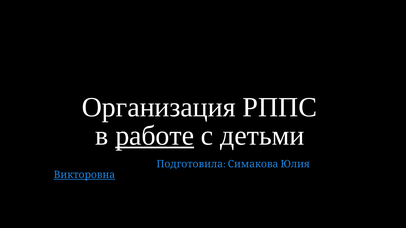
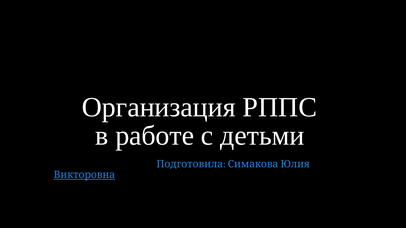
работе underline: present -> none (155, 136)
